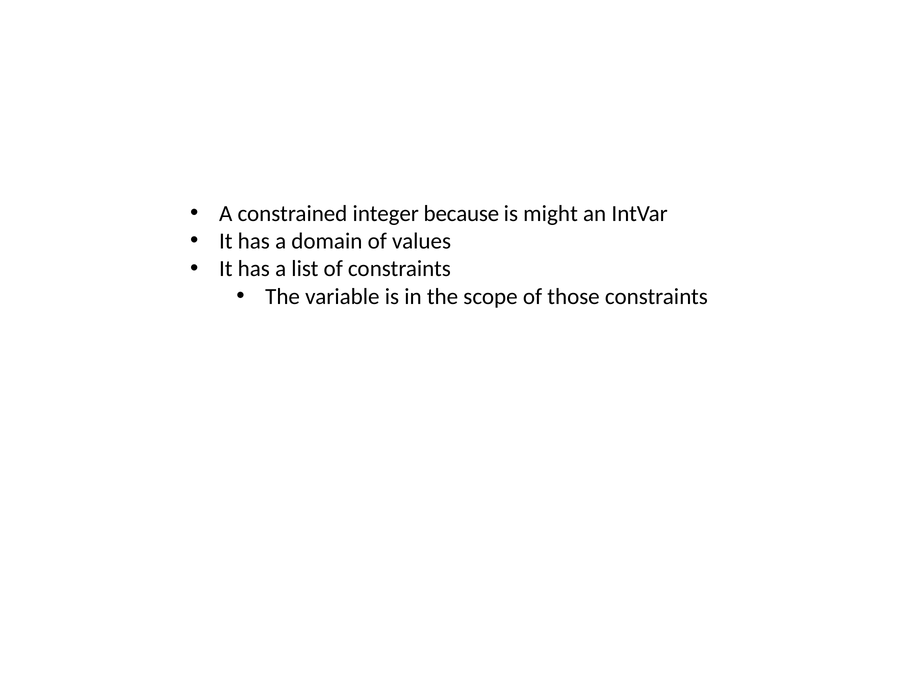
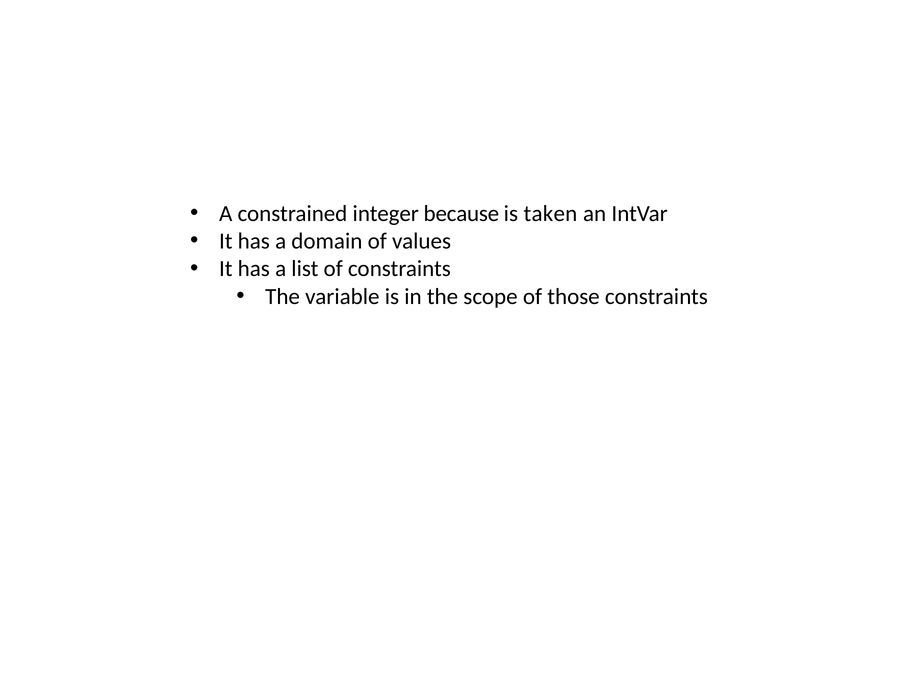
might: might -> taken (550, 213)
